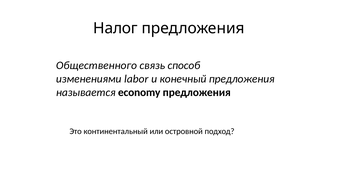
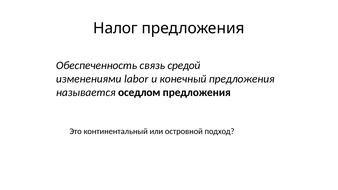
Общественного: Общественного -> Обеспеченность (97, 65)
способ: способ -> средой (184, 65)
economy: economy -> оседлом (139, 93)
